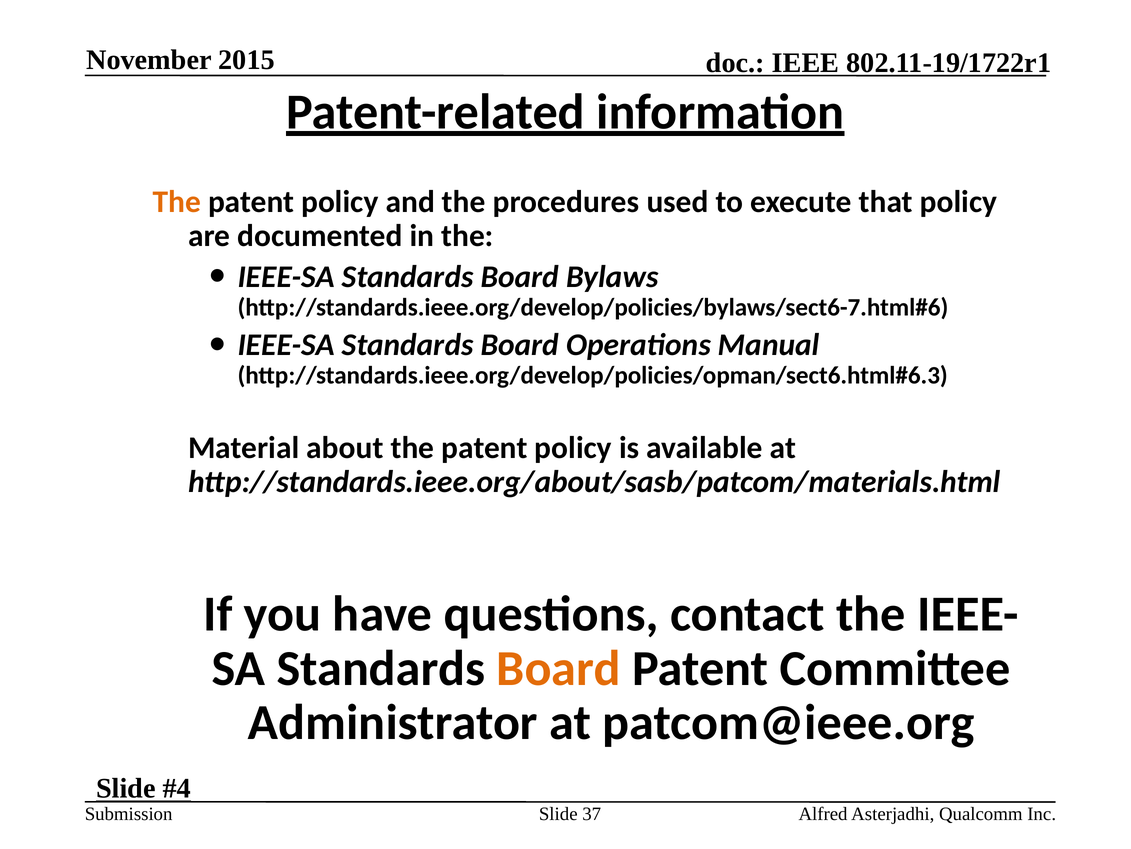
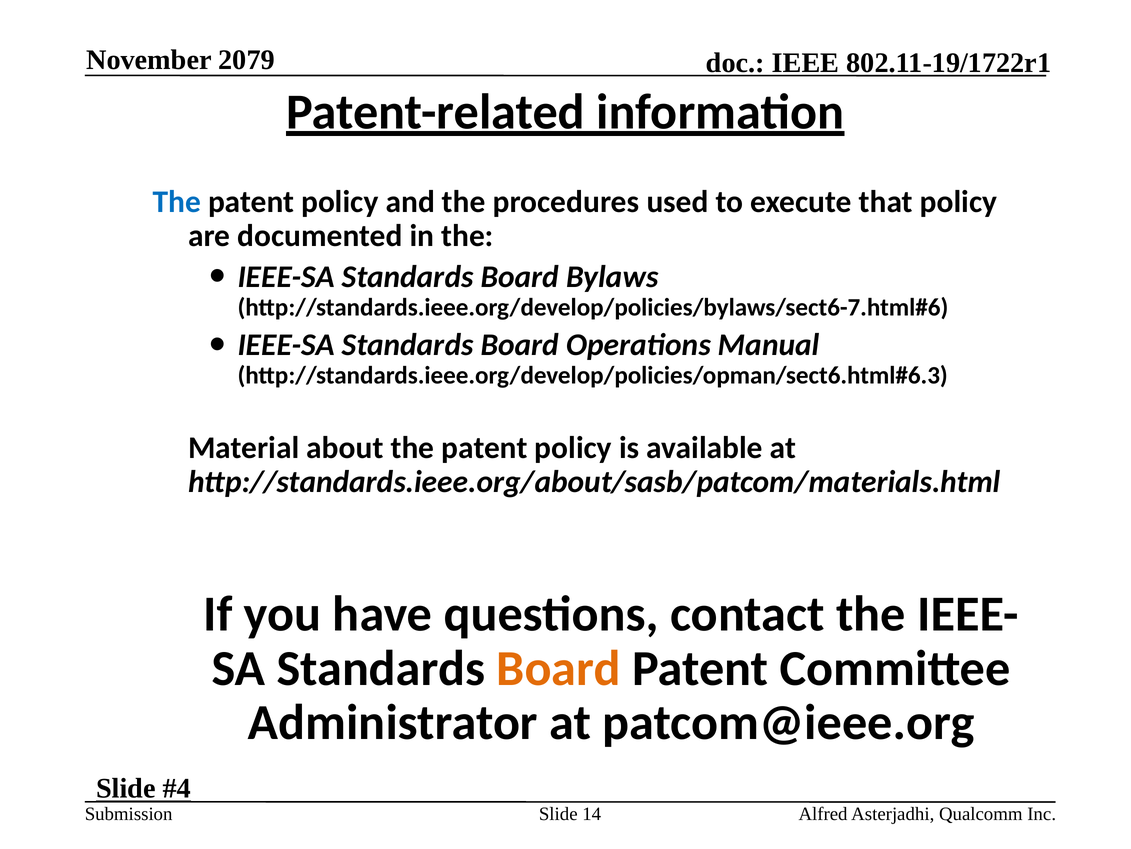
2015: 2015 -> 2079 (247, 60)
The colour: orange -> blue (177, 202)
37: 37 -> 14 (592, 814)
